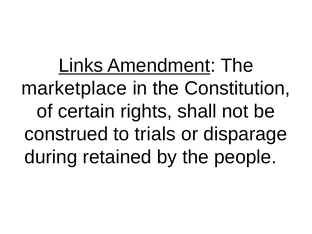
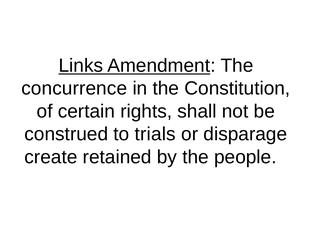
marketplace: marketplace -> concurrence (74, 88)
during: during -> create (51, 157)
